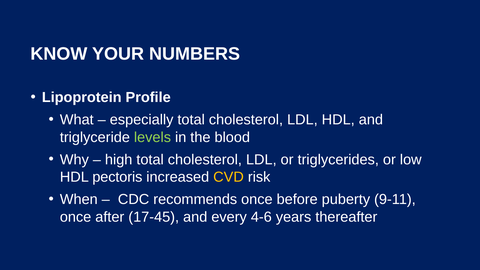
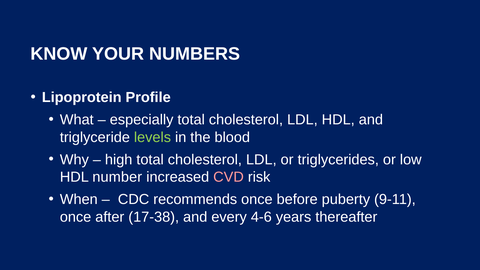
pectoris: pectoris -> number (117, 177)
CVD colour: yellow -> pink (229, 177)
17-45: 17-45 -> 17-38 (154, 217)
